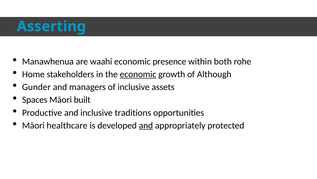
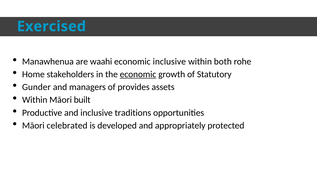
Asserting: Asserting -> Exercised (51, 26)
economic presence: presence -> inclusive (169, 61)
Although: Although -> Statutory (214, 74)
of inclusive: inclusive -> provides (134, 87)
Spaces: Spaces -> Within (35, 100)
healthcare: healthcare -> celebrated (67, 125)
and underline: present -> none (146, 125)
